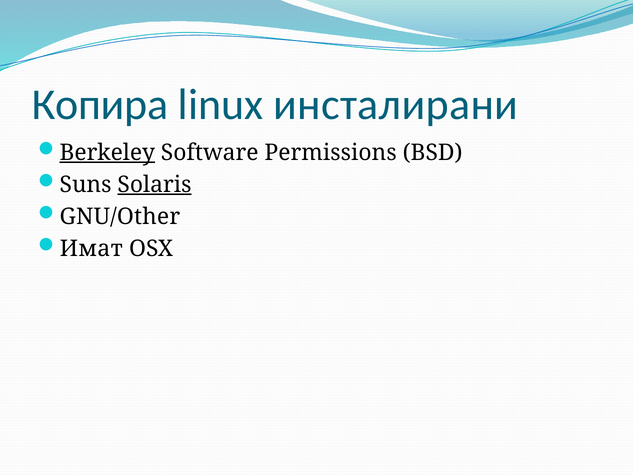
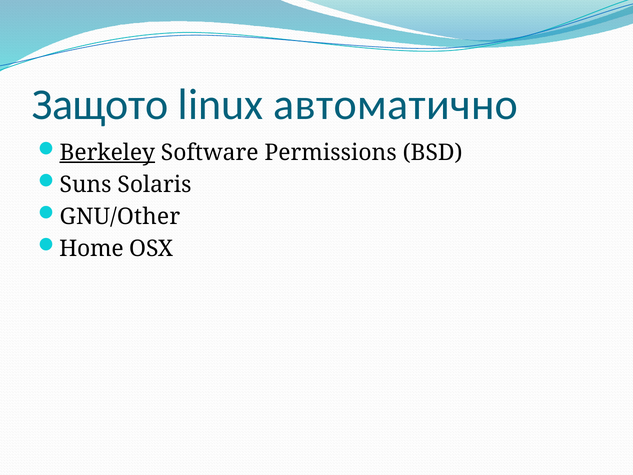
Копира: Копира -> Защото (100, 105)
инсталирани: инсталирани -> автоматично (396, 105)
Solaris underline: present -> none (154, 184)
Имат: Имат -> Home (91, 248)
